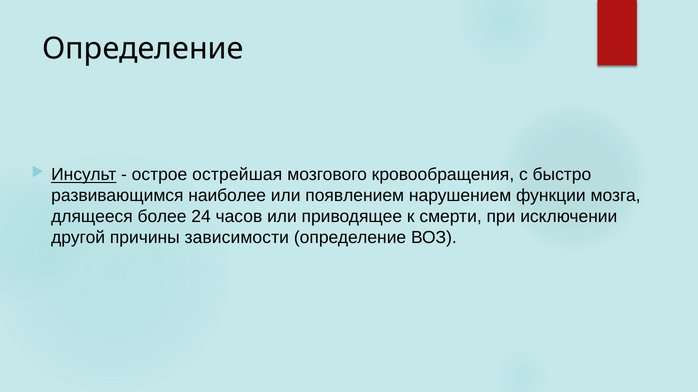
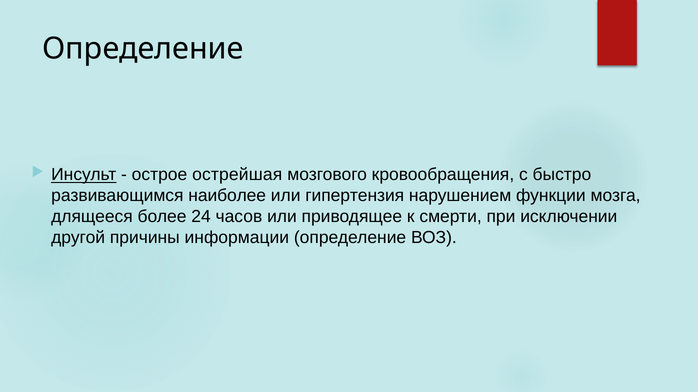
появлением: появлением -> гипертензия (355, 196)
зависимости: зависимости -> информации (237, 238)
